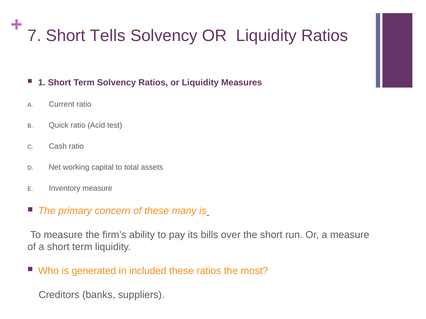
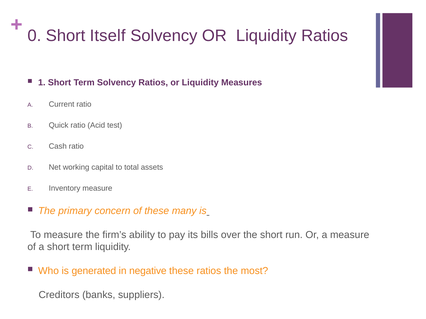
7: 7 -> 0 (34, 36)
Tells: Tells -> Itself (108, 36)
included: included -> negative (148, 271)
